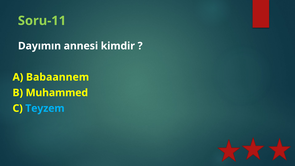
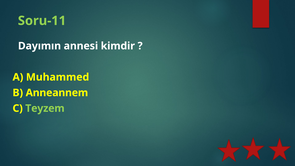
Babaannem: Babaannem -> Muhammed (58, 77)
Muhammed: Muhammed -> Anneannem (57, 93)
Teyzem colour: light blue -> light green (45, 108)
